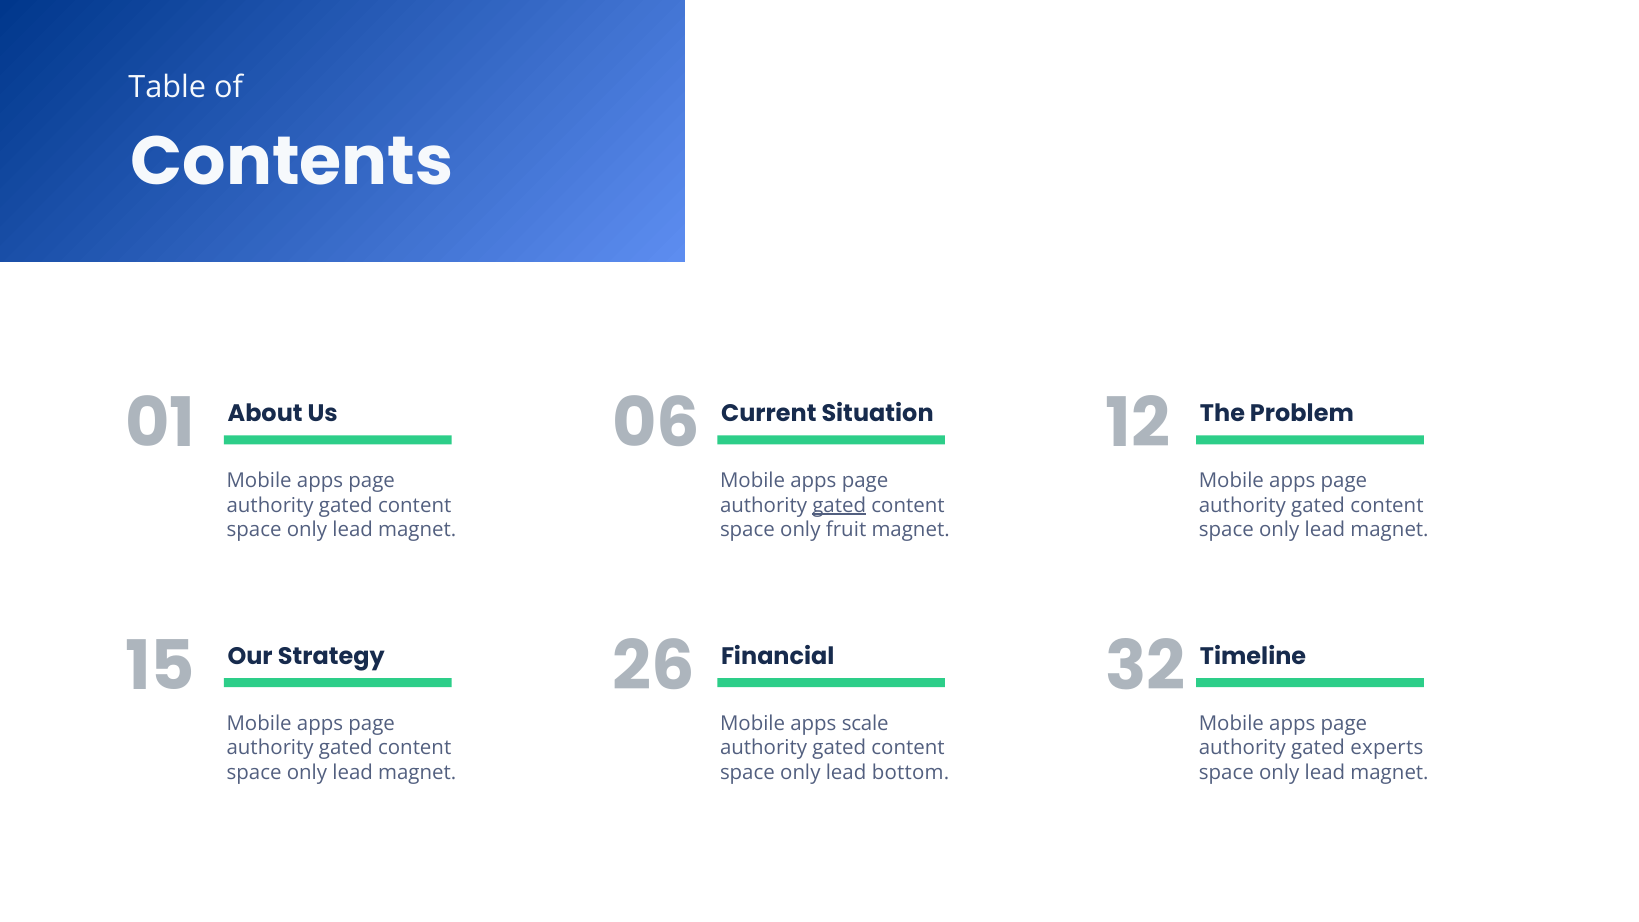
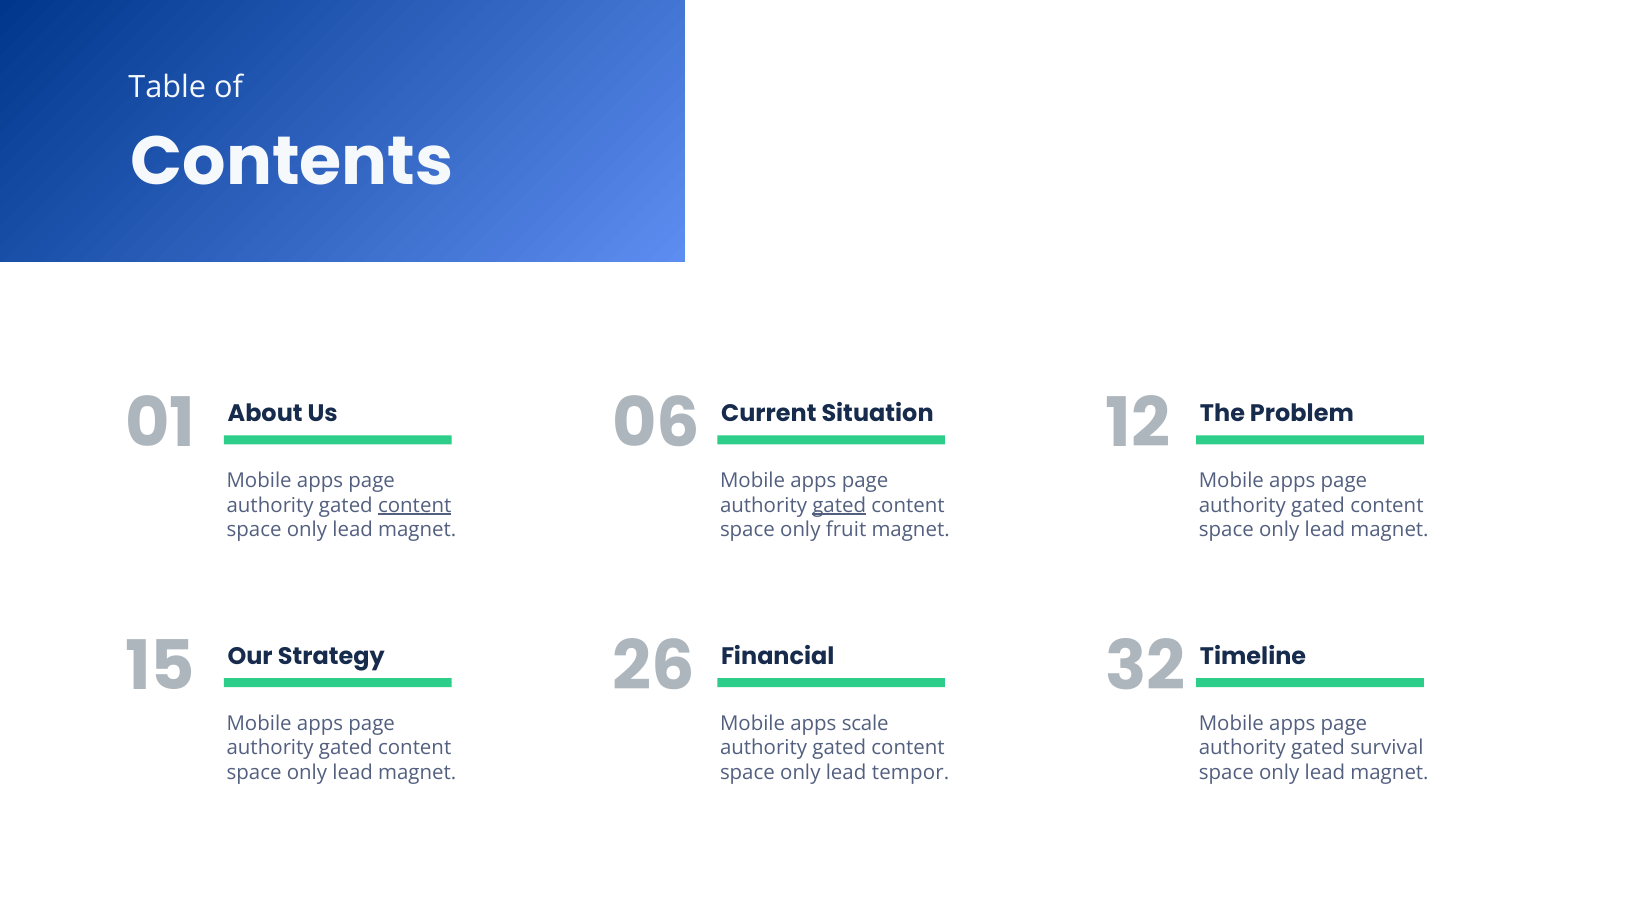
content underline: none -> present (415, 505)
experts: experts -> survival (1387, 748)
bottom: bottom -> tempor (911, 773)
